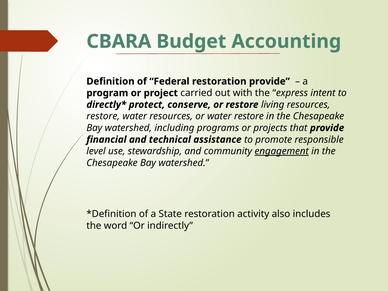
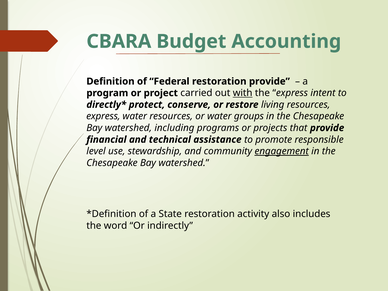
with underline: none -> present (243, 93)
restore: restore -> express (103, 116)
water restore: restore -> groups (249, 116)
